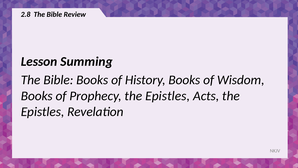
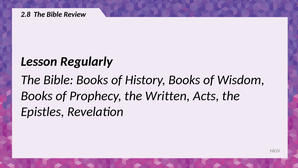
Summing: Summing -> Regularly (87, 61)
Prophecy the Epistles: Epistles -> Written (168, 96)
